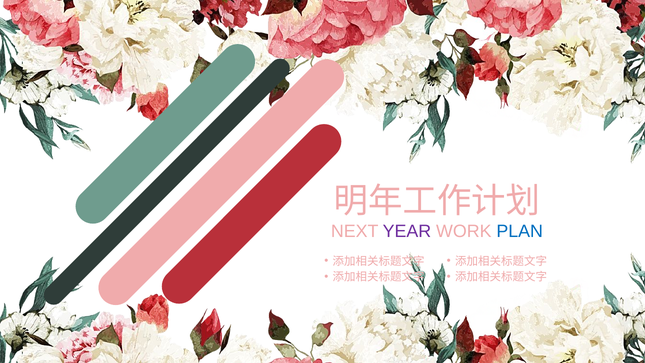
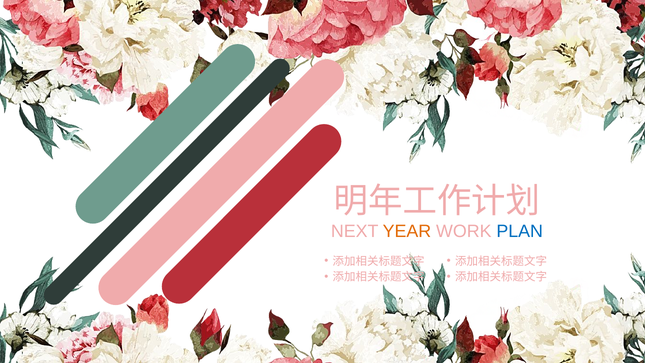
YEAR colour: purple -> orange (407, 231)
